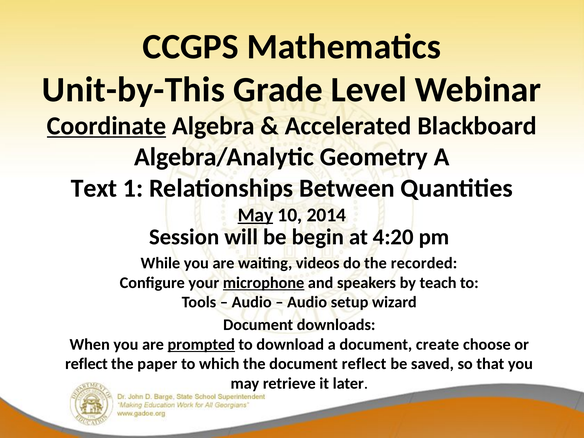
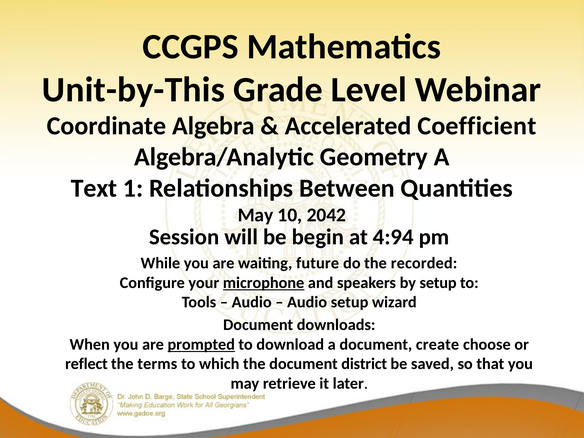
Coordinate underline: present -> none (107, 126)
Blackboard: Blackboard -> Coefficient (477, 126)
May underline: present -> none (256, 215)
2014: 2014 -> 2042 (326, 215)
4:20: 4:20 -> 4:94 (393, 237)
videos: videos -> future (318, 263)
by teach: teach -> setup (438, 283)
paper: paper -> terms (157, 364)
document reflect: reflect -> district (364, 364)
